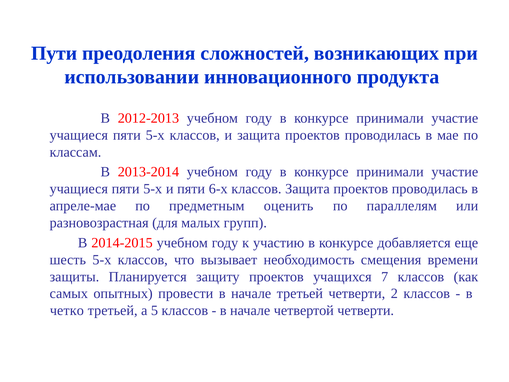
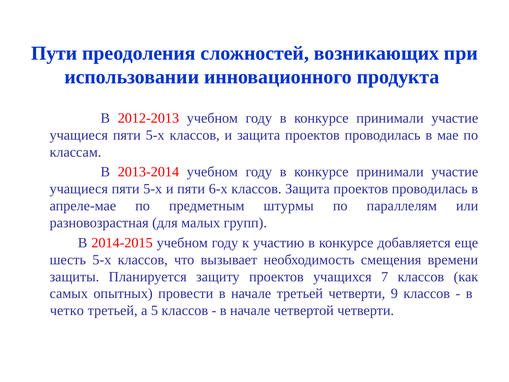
оценить: оценить -> штурмы (289, 206)
2: 2 -> 9 (394, 293)
